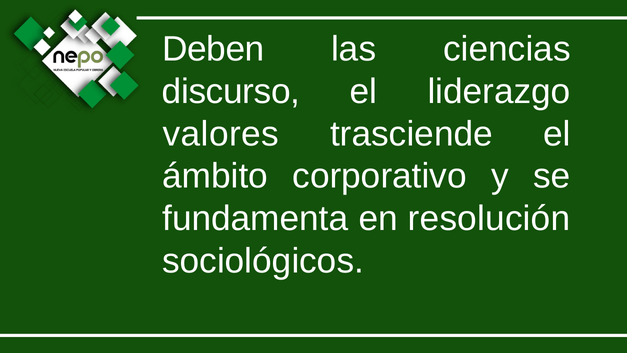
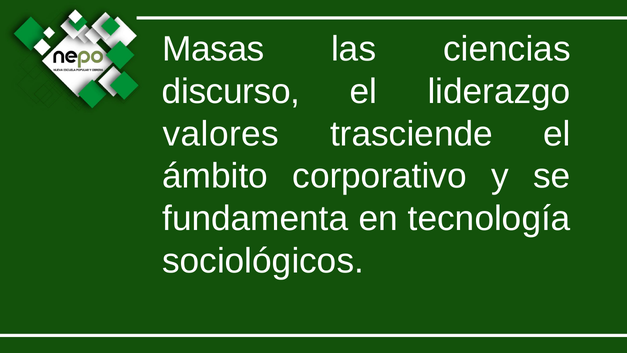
Deben: Deben -> Masas (213, 49)
resolución: resolución -> tecnología (489, 218)
